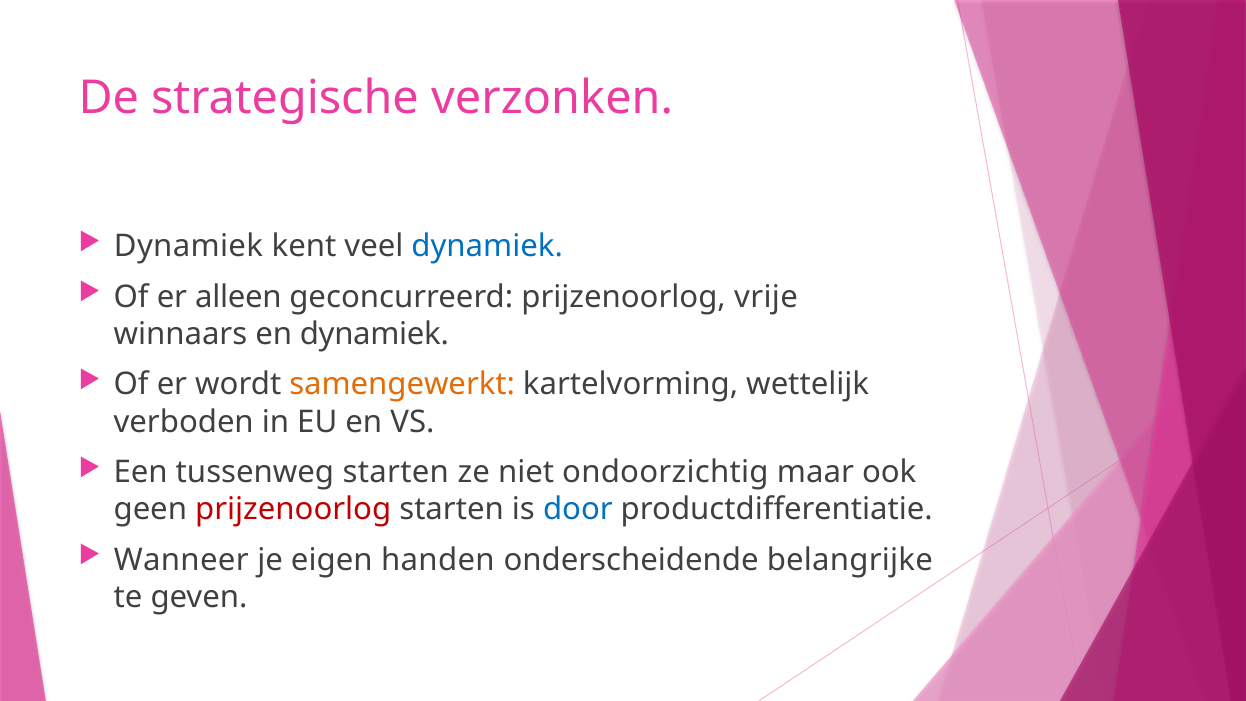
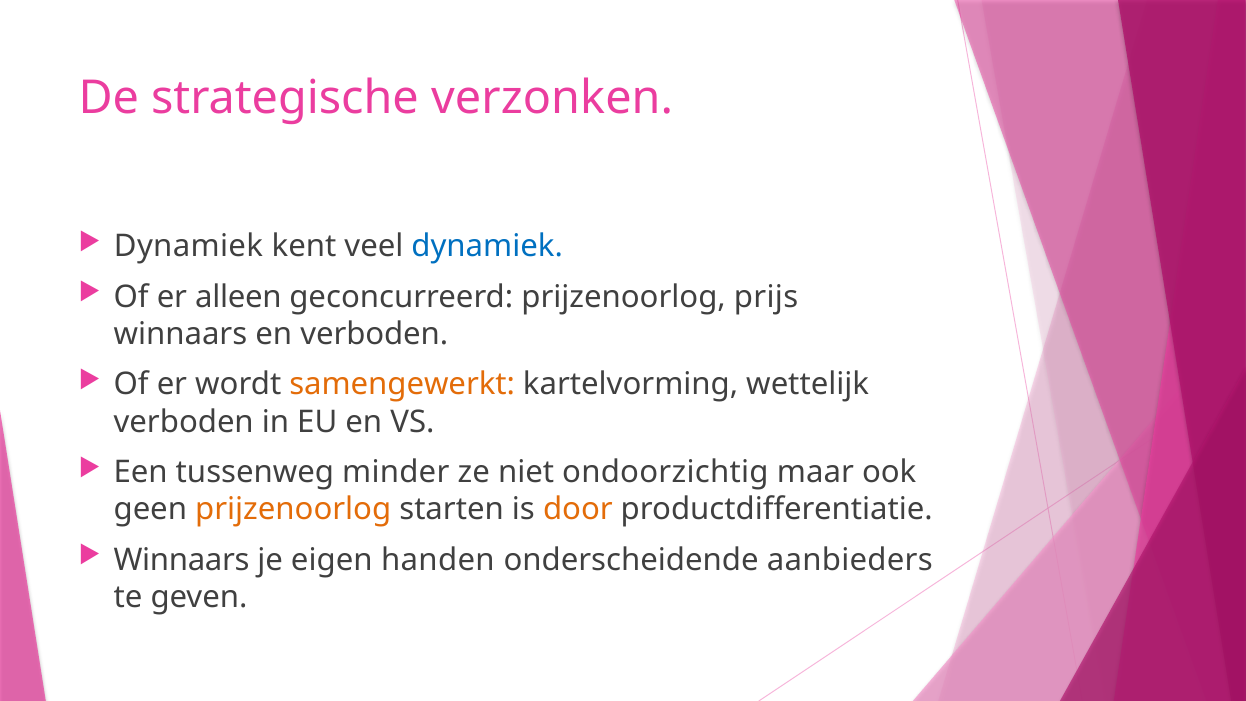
vrije: vrije -> prijs (766, 297)
en dynamiek: dynamiek -> verboden (374, 334)
tussenweg starten: starten -> minder (396, 472)
prijzenoorlog colour: red -> orange (293, 510)
door colour: blue -> orange (578, 510)
Wanneer: Wanneer -> Winnaars (182, 560)
belangrijke: belangrijke -> aanbieders (850, 560)
